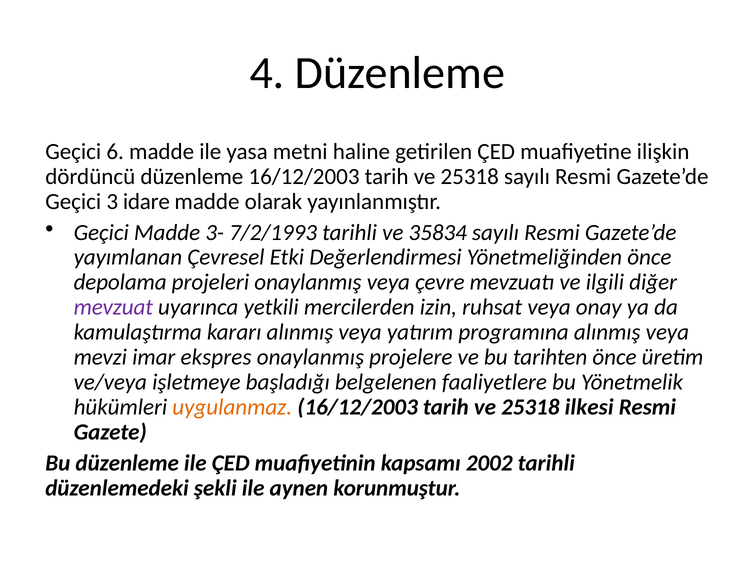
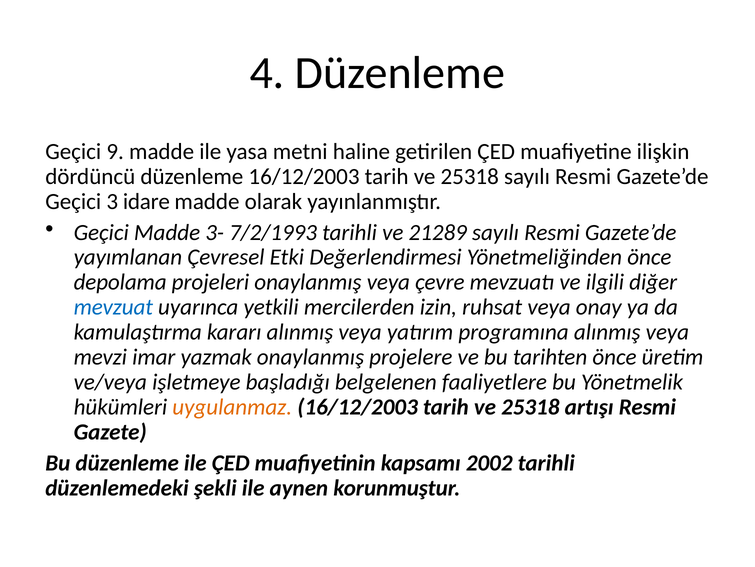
6: 6 -> 9 (115, 151)
35834: 35834 -> 21289 (438, 232)
mevzuat colour: purple -> blue (113, 307)
ekspres: ekspres -> yazmak (216, 357)
ilkesi: ilkesi -> artışı (589, 406)
